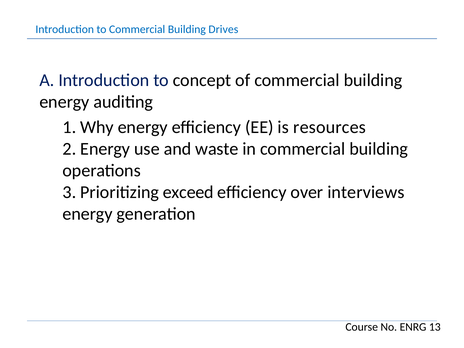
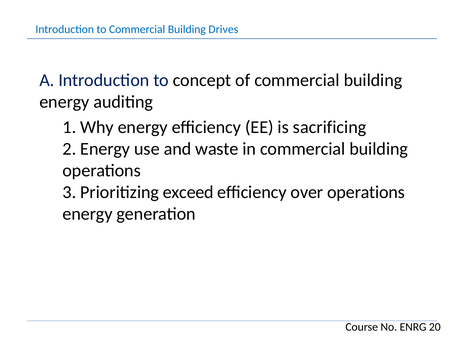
resources: resources -> sacrificing (330, 127)
over interviews: interviews -> operations (366, 192)
13: 13 -> 20 (435, 327)
